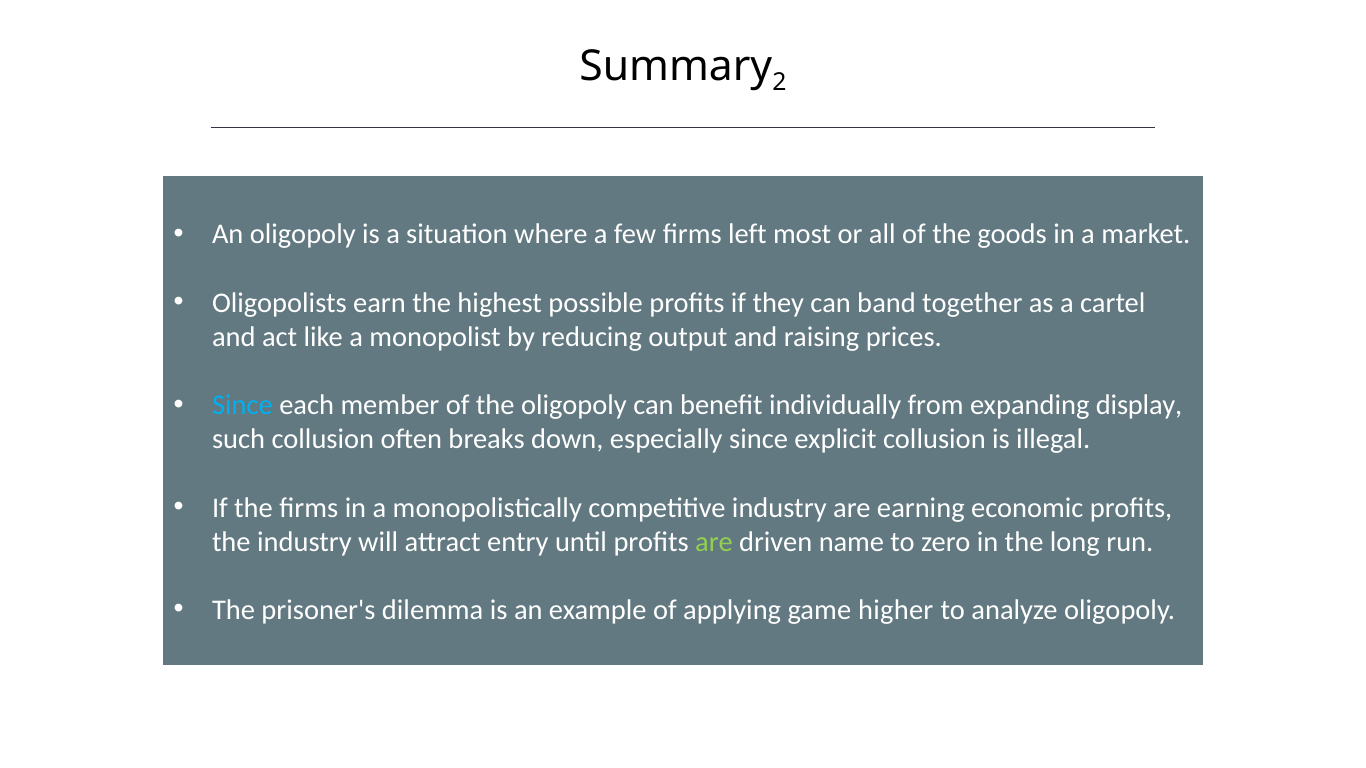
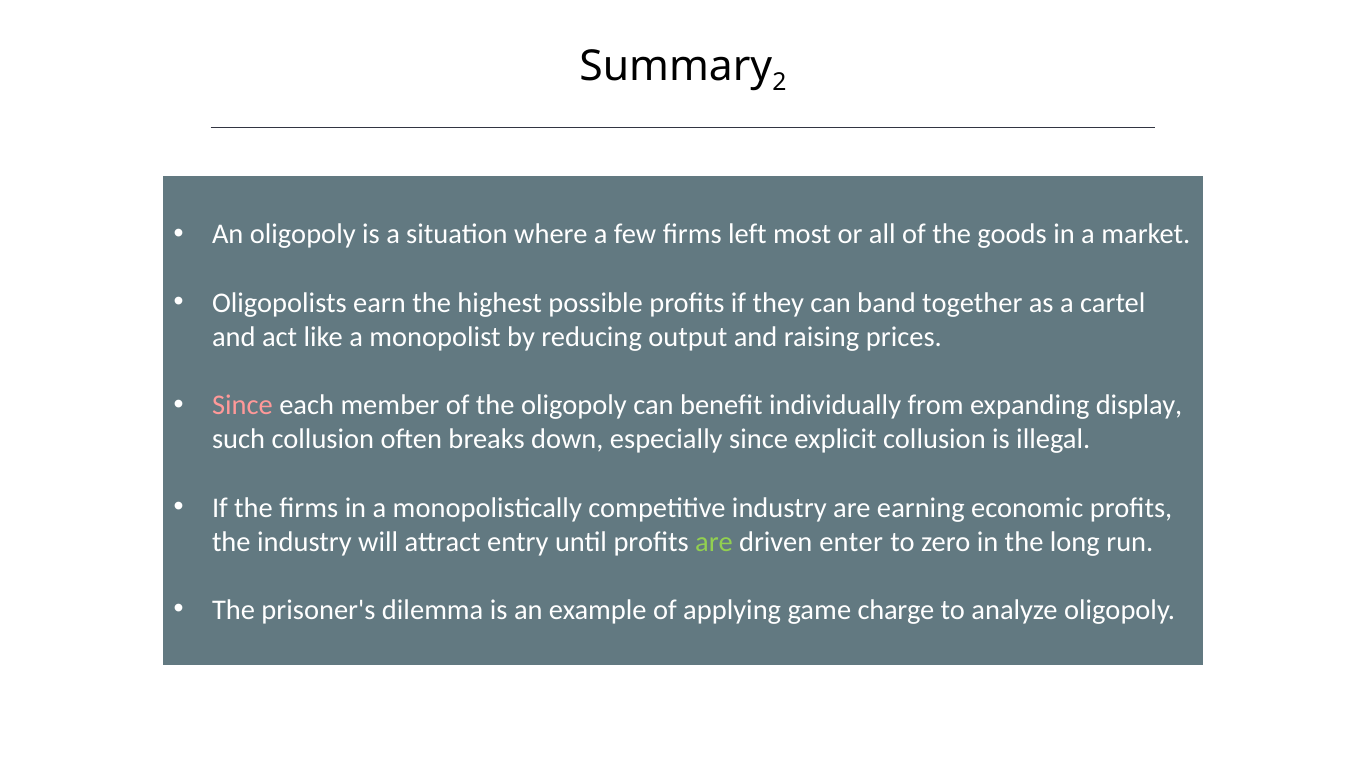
Since colour: light blue -> pink (242, 405)
name: name -> enter (851, 542)
higher: higher -> charge (896, 610)
